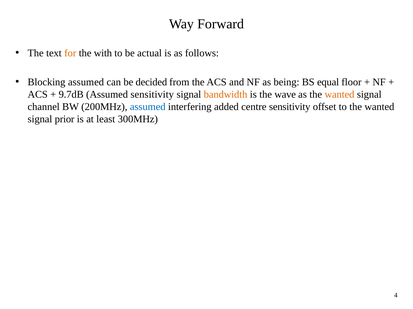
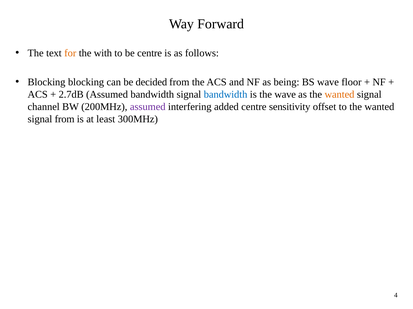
be actual: actual -> centre (150, 53)
Blocking assumed: assumed -> blocking (86, 82)
BS equal: equal -> wave (328, 82)
9.7dB: 9.7dB -> 2.7dB (71, 95)
Assumed sensitivity: sensitivity -> bandwidth (152, 95)
bandwidth colour: orange -> blue (226, 95)
assumed colour: blue -> purple (148, 107)
signal prior: prior -> from (65, 119)
